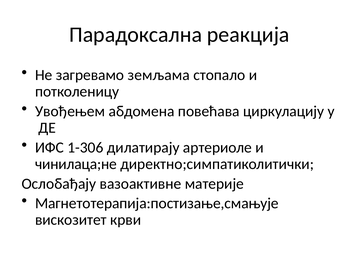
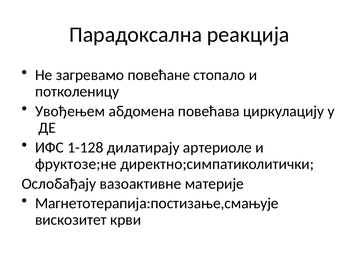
земљама: земљама -> повећане (159, 75)
1-306: 1-306 -> 1-128 (85, 148)
чинилаца;не: чинилаца;не -> фруктозе;не (76, 164)
